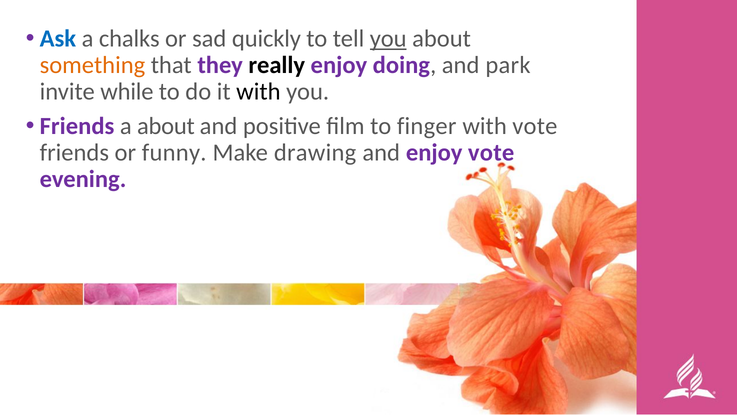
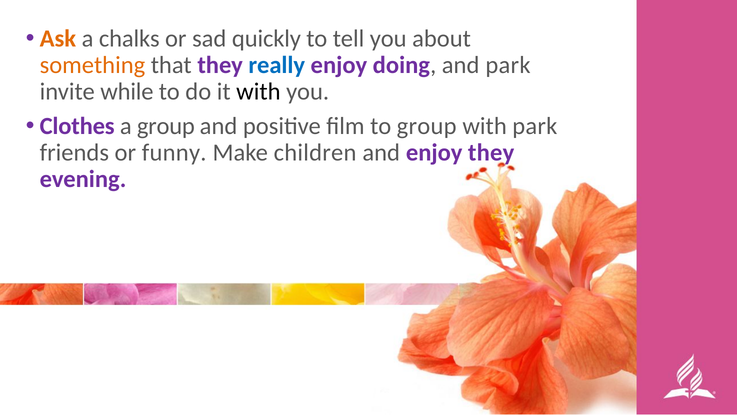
Ask colour: blue -> orange (58, 38)
you underline: present -> none (388, 38)
really colour: black -> blue (277, 65)
Friends: Friends -> Clothes (77, 126)
a about: about -> group (166, 126)
to finger: finger -> group (427, 126)
with vote: vote -> park (535, 126)
drawing: drawing -> children (315, 152)
enjoy vote: vote -> they (491, 152)
